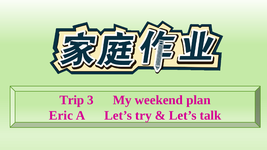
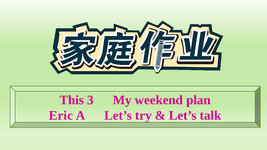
Trip: Trip -> This (72, 100)
